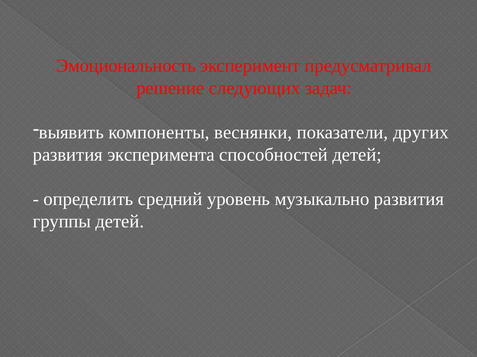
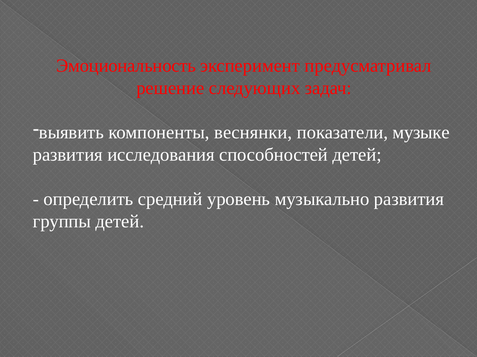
других: других -> музыке (421, 133)
эксперимента: эксперимента -> исследования (161, 155)
